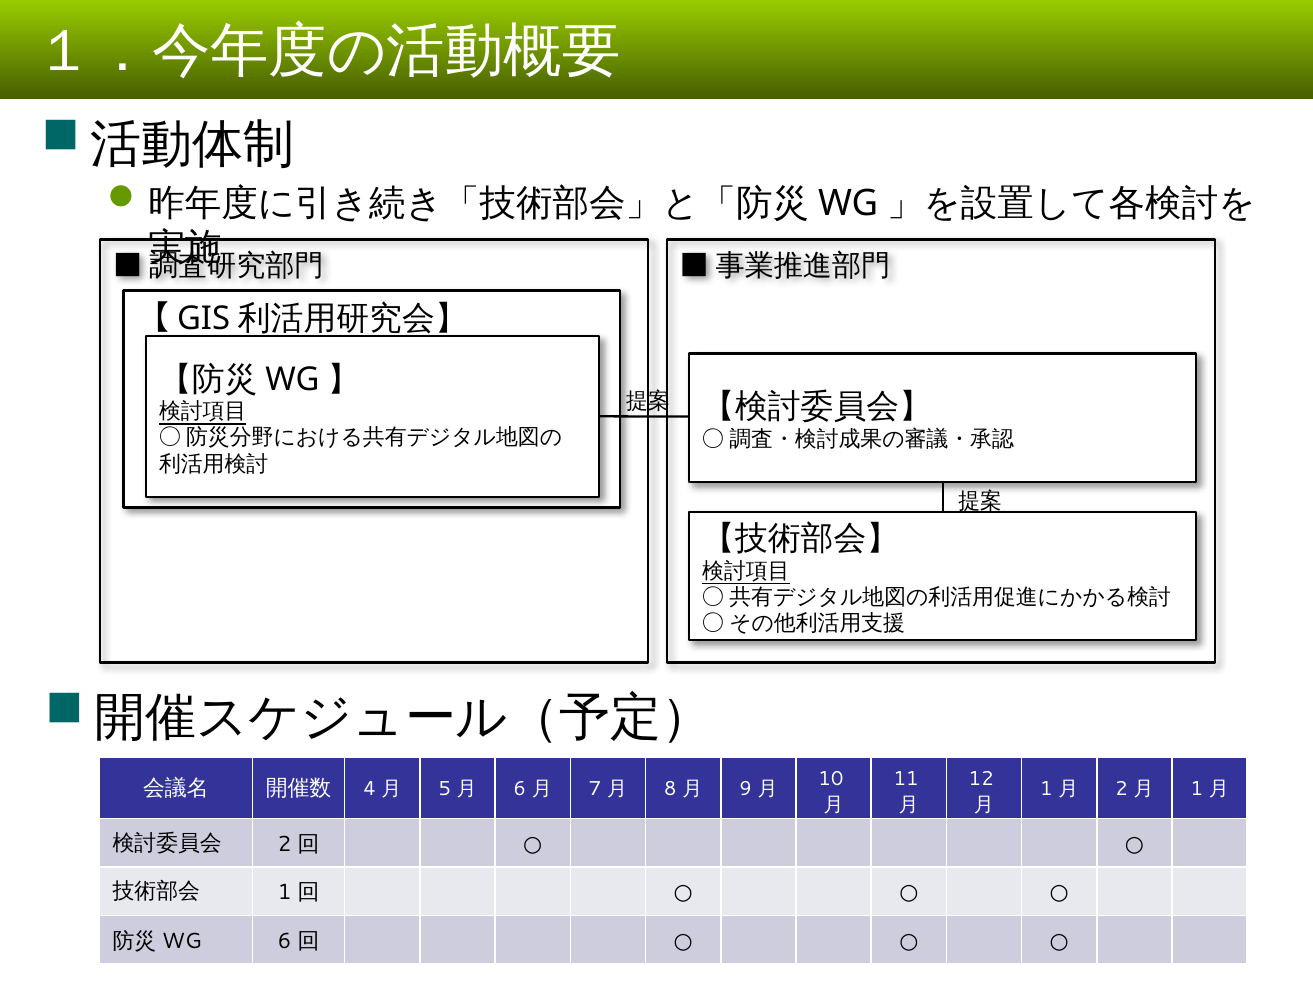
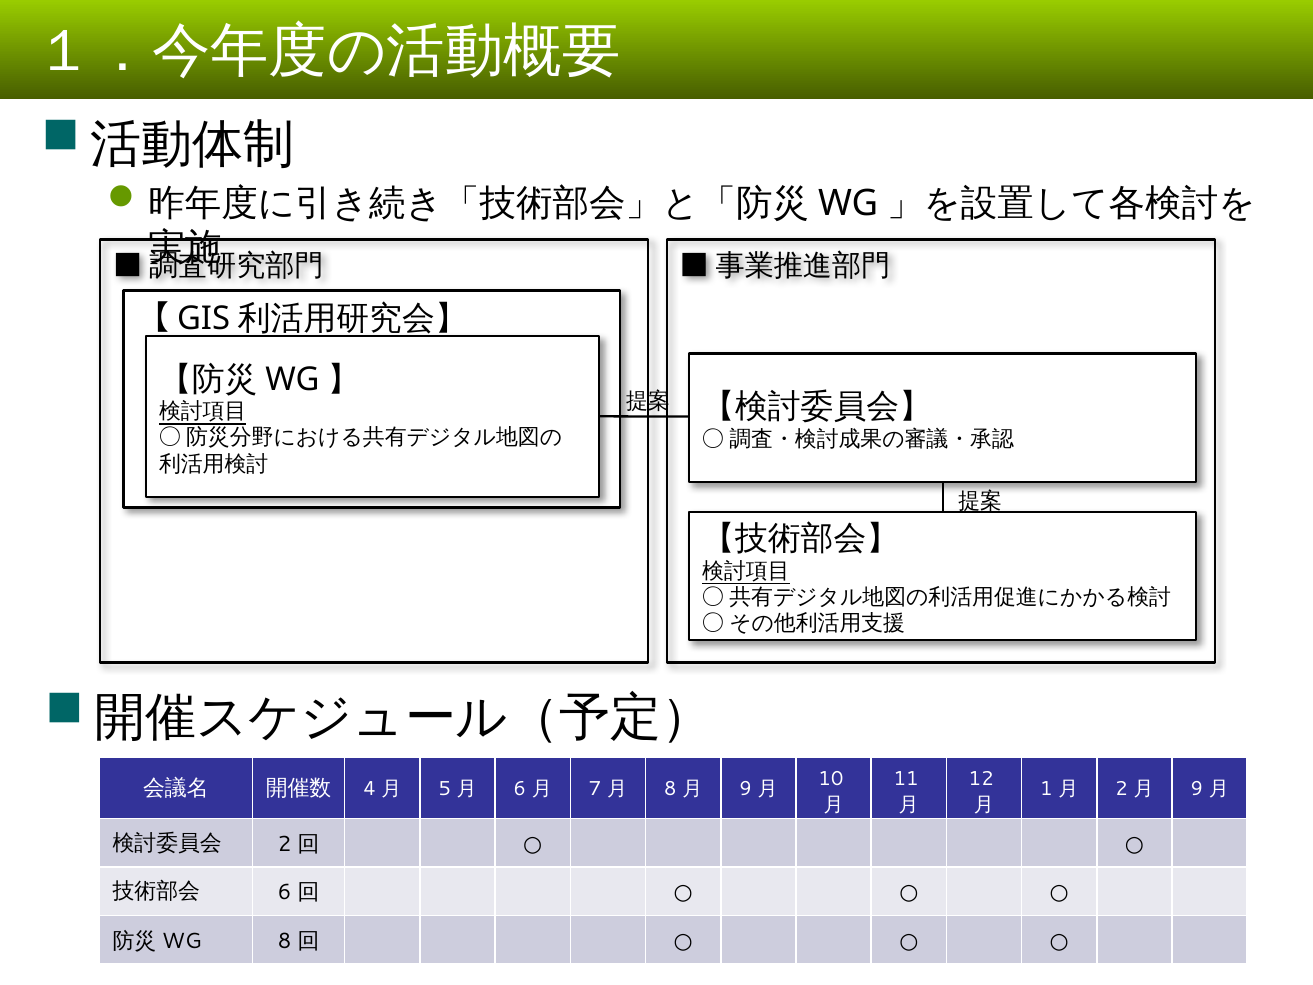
1: 1 -> 9 (1197, 789)
1: 1 -> 6 (285, 892)
6: 6 -> 8 (285, 941)
